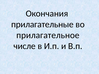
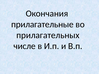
прилагательное: прилагательное -> прилагательных (48, 35)
